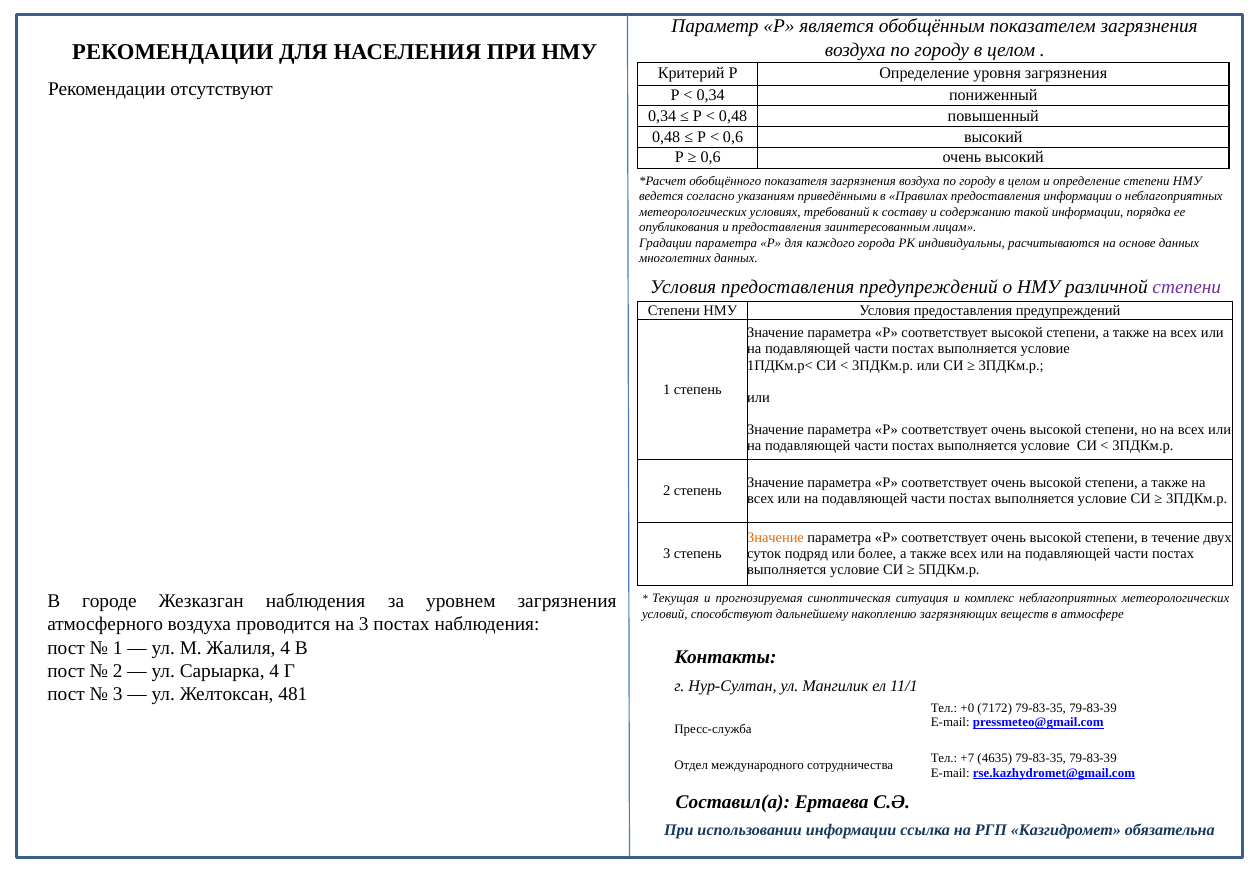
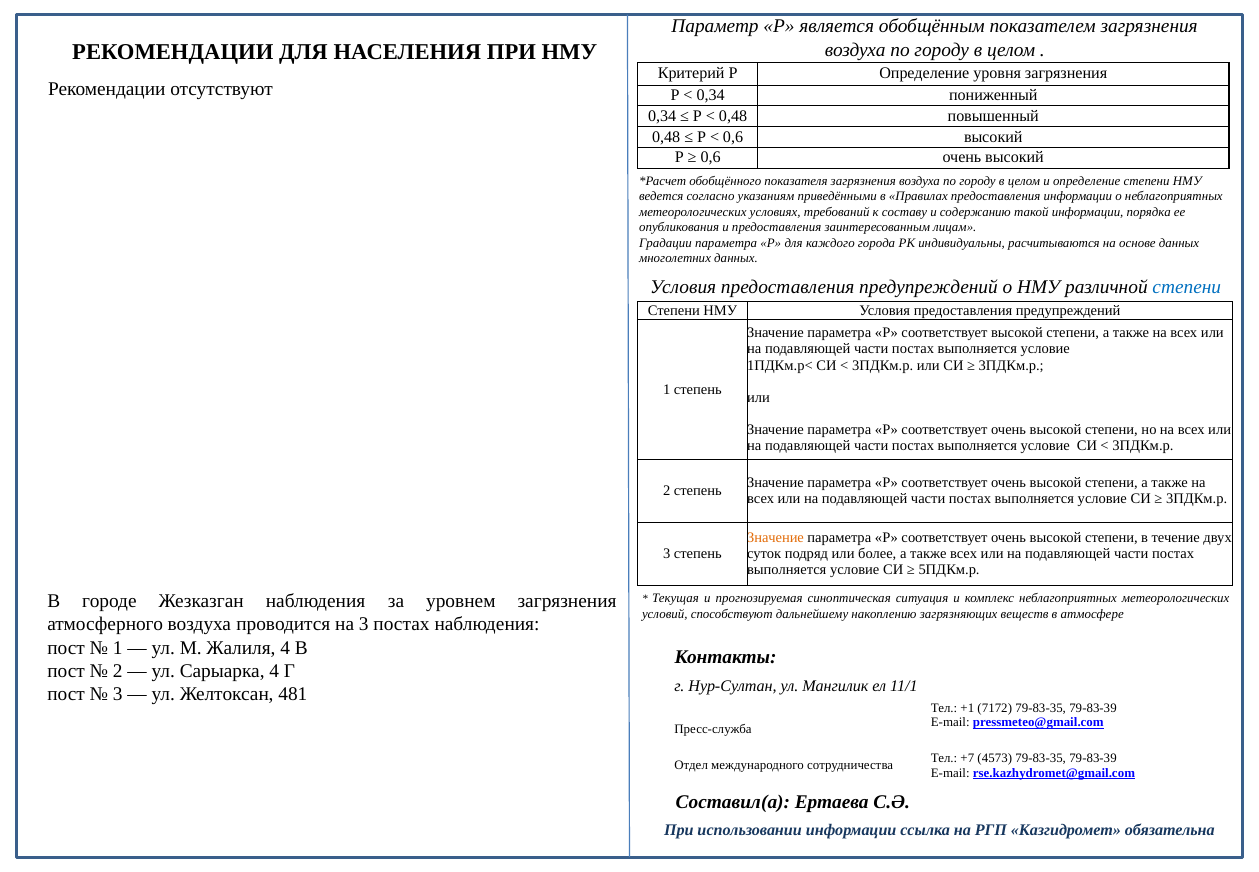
степени colour: purple -> blue (1187, 287)
+0: +0 -> +1 (967, 708)
4635: 4635 -> 4573 (995, 758)
